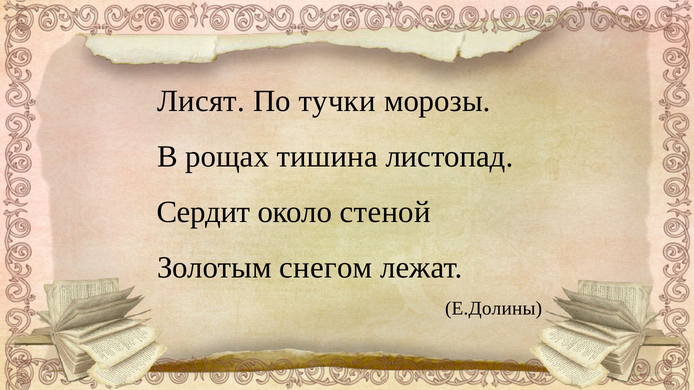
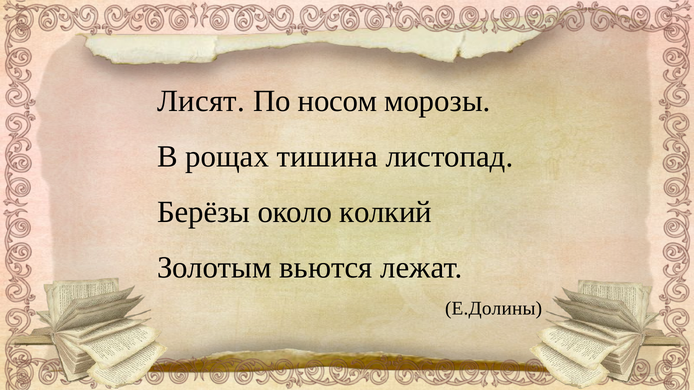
тучки: тучки -> носом (338, 101)
Сердит: Сердит -> Берёзы (203, 212)
стеной: стеной -> колкий (386, 212)
снегом: снегом -> вьются (326, 268)
